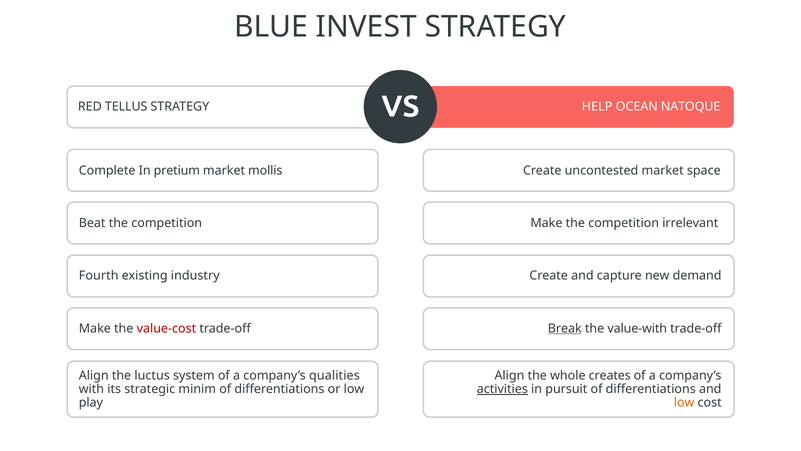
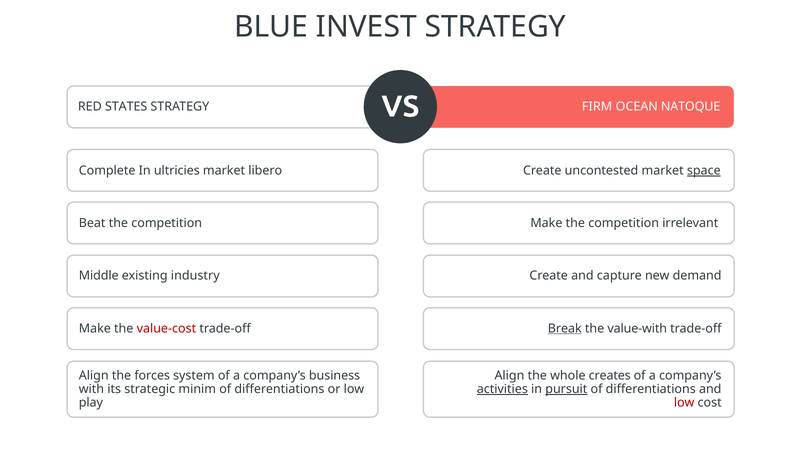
TELLUS: TELLUS -> STATES (126, 107)
HELP: HELP -> FIRM (597, 107)
pretium: pretium -> ultricies (177, 170)
mollis: mollis -> libero (265, 170)
space underline: none -> present (704, 170)
Fourth: Fourth -> Middle (99, 276)
luctus: luctus -> forces (152, 375)
qualities: qualities -> business (335, 375)
pursuit underline: none -> present (566, 389)
low colour: orange -> red (684, 402)
